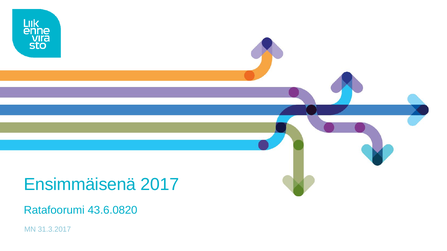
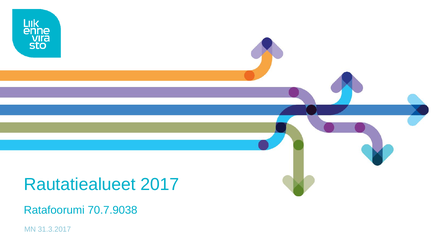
Ensimmäisenä: Ensimmäisenä -> Rautatiealueet (80, 185)
43.6.0820: 43.6.0820 -> 70.7.9038 (113, 210)
